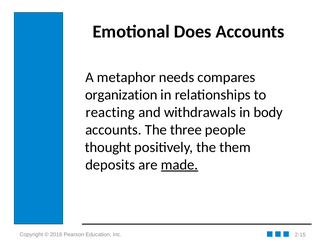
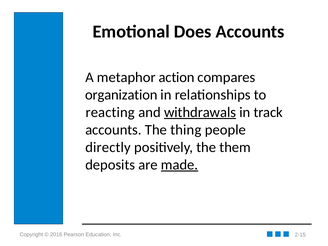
needs: needs -> action (177, 77)
withdrawals underline: none -> present (200, 112)
body: body -> track (268, 112)
three: three -> thing (186, 130)
thought: thought -> directly (108, 147)
